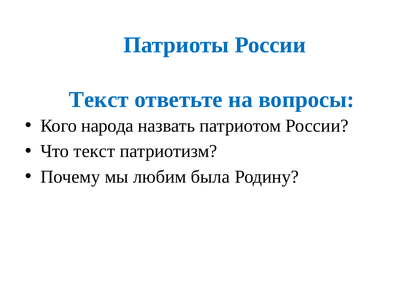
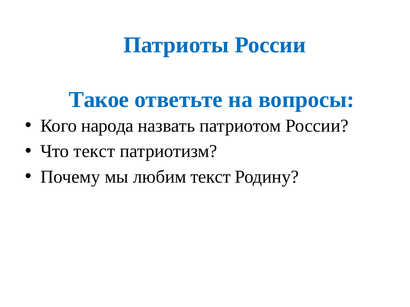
Текст: Текст -> Такое (99, 100)
любим была: была -> текст (211, 177)
